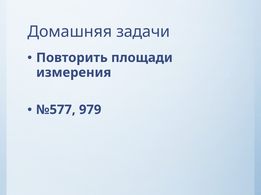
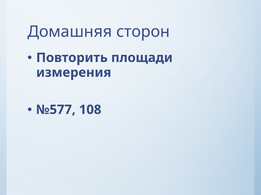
задачи: задачи -> сторон (143, 32)
979: 979 -> 108 (90, 110)
